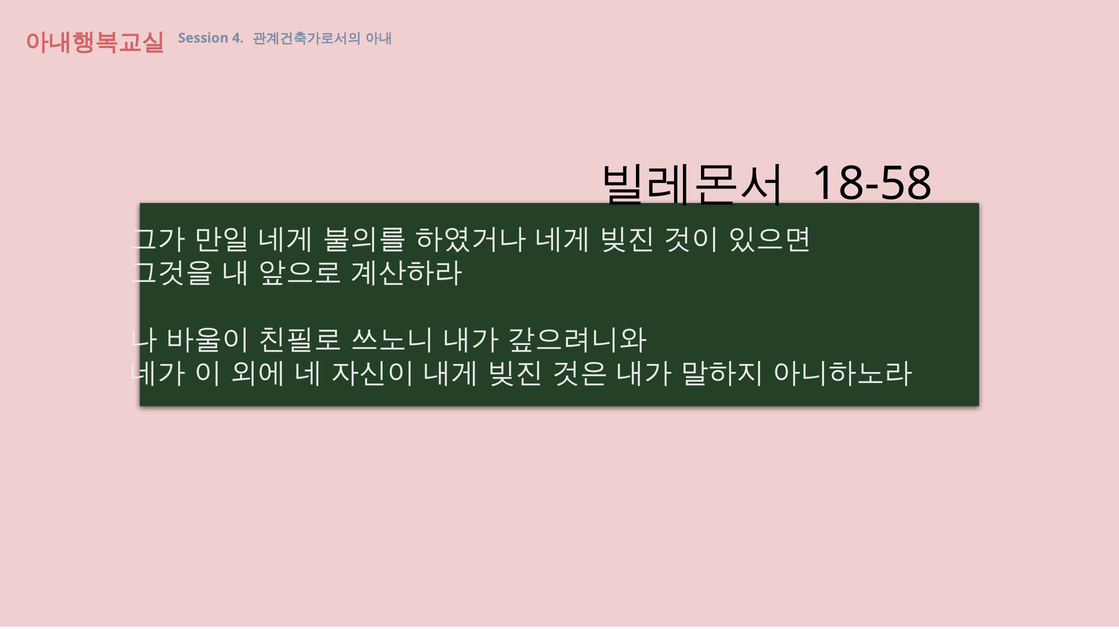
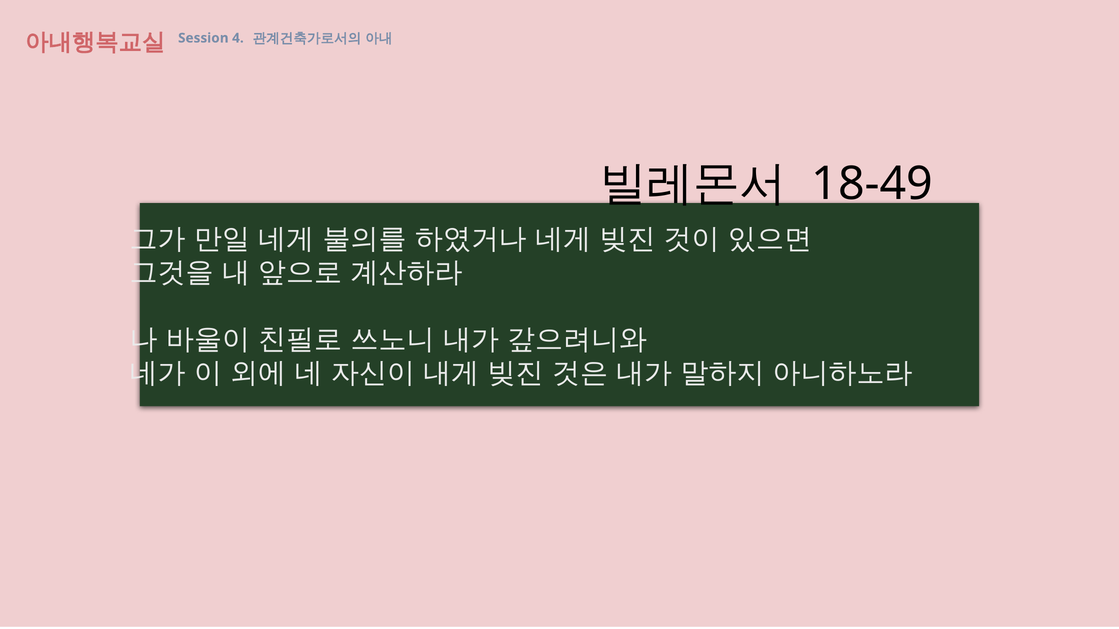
18-58: 18-58 -> 18-49 (872, 184)
